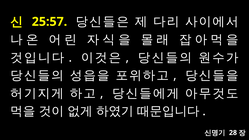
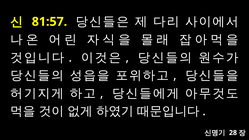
25:57: 25:57 -> 81:57 (49, 22)
